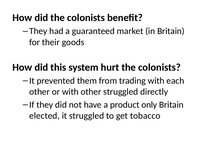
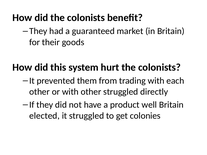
only: only -> well (149, 105)
tobacco: tobacco -> colonies (145, 116)
